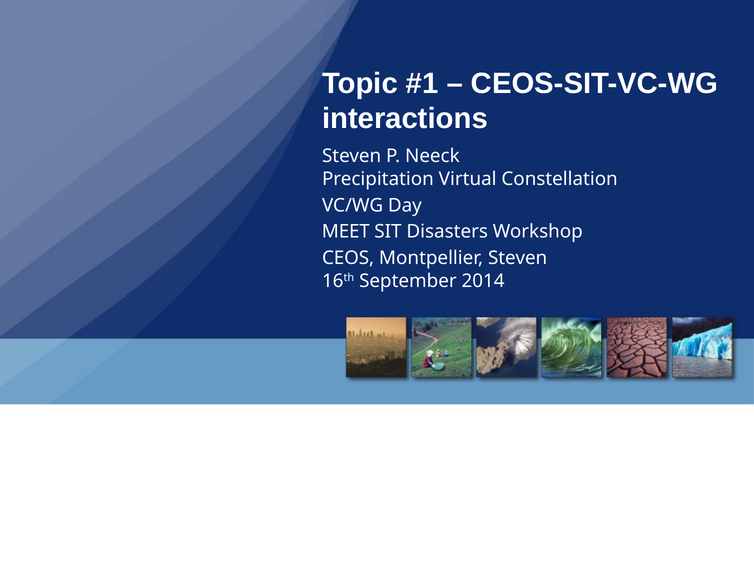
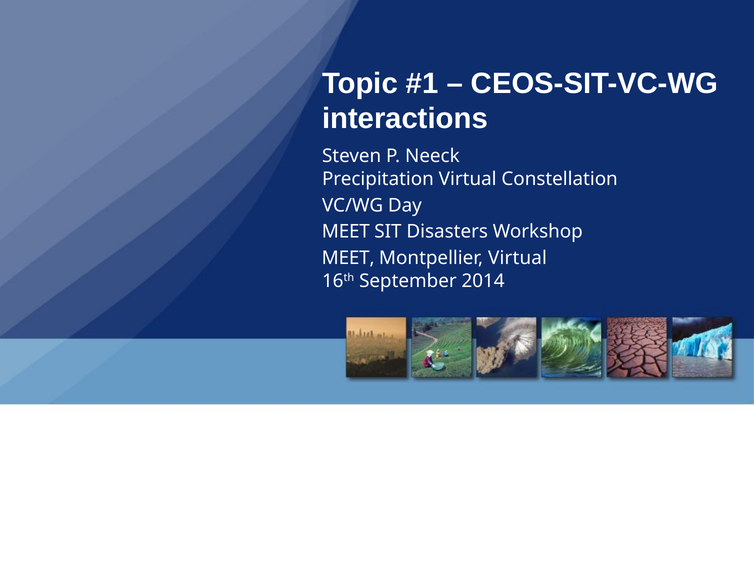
CEOS: CEOS -> MEET (348, 258)
Montpellier Steven: Steven -> Virtual (518, 258)
